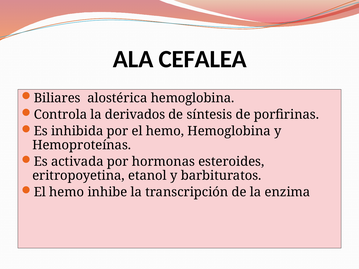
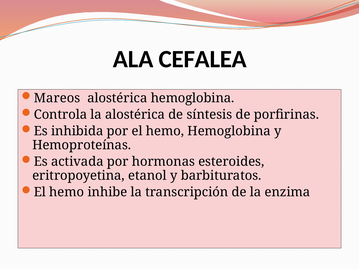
Biliares: Biliares -> Mareos (57, 98)
la derivados: derivados -> alostérica (135, 115)
